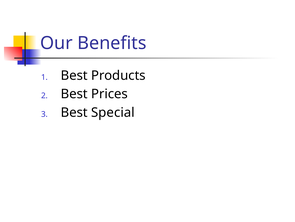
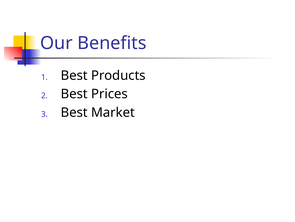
Special: Special -> Market (113, 112)
